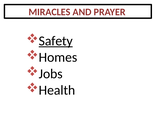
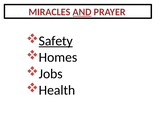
AND underline: none -> present (82, 12)
